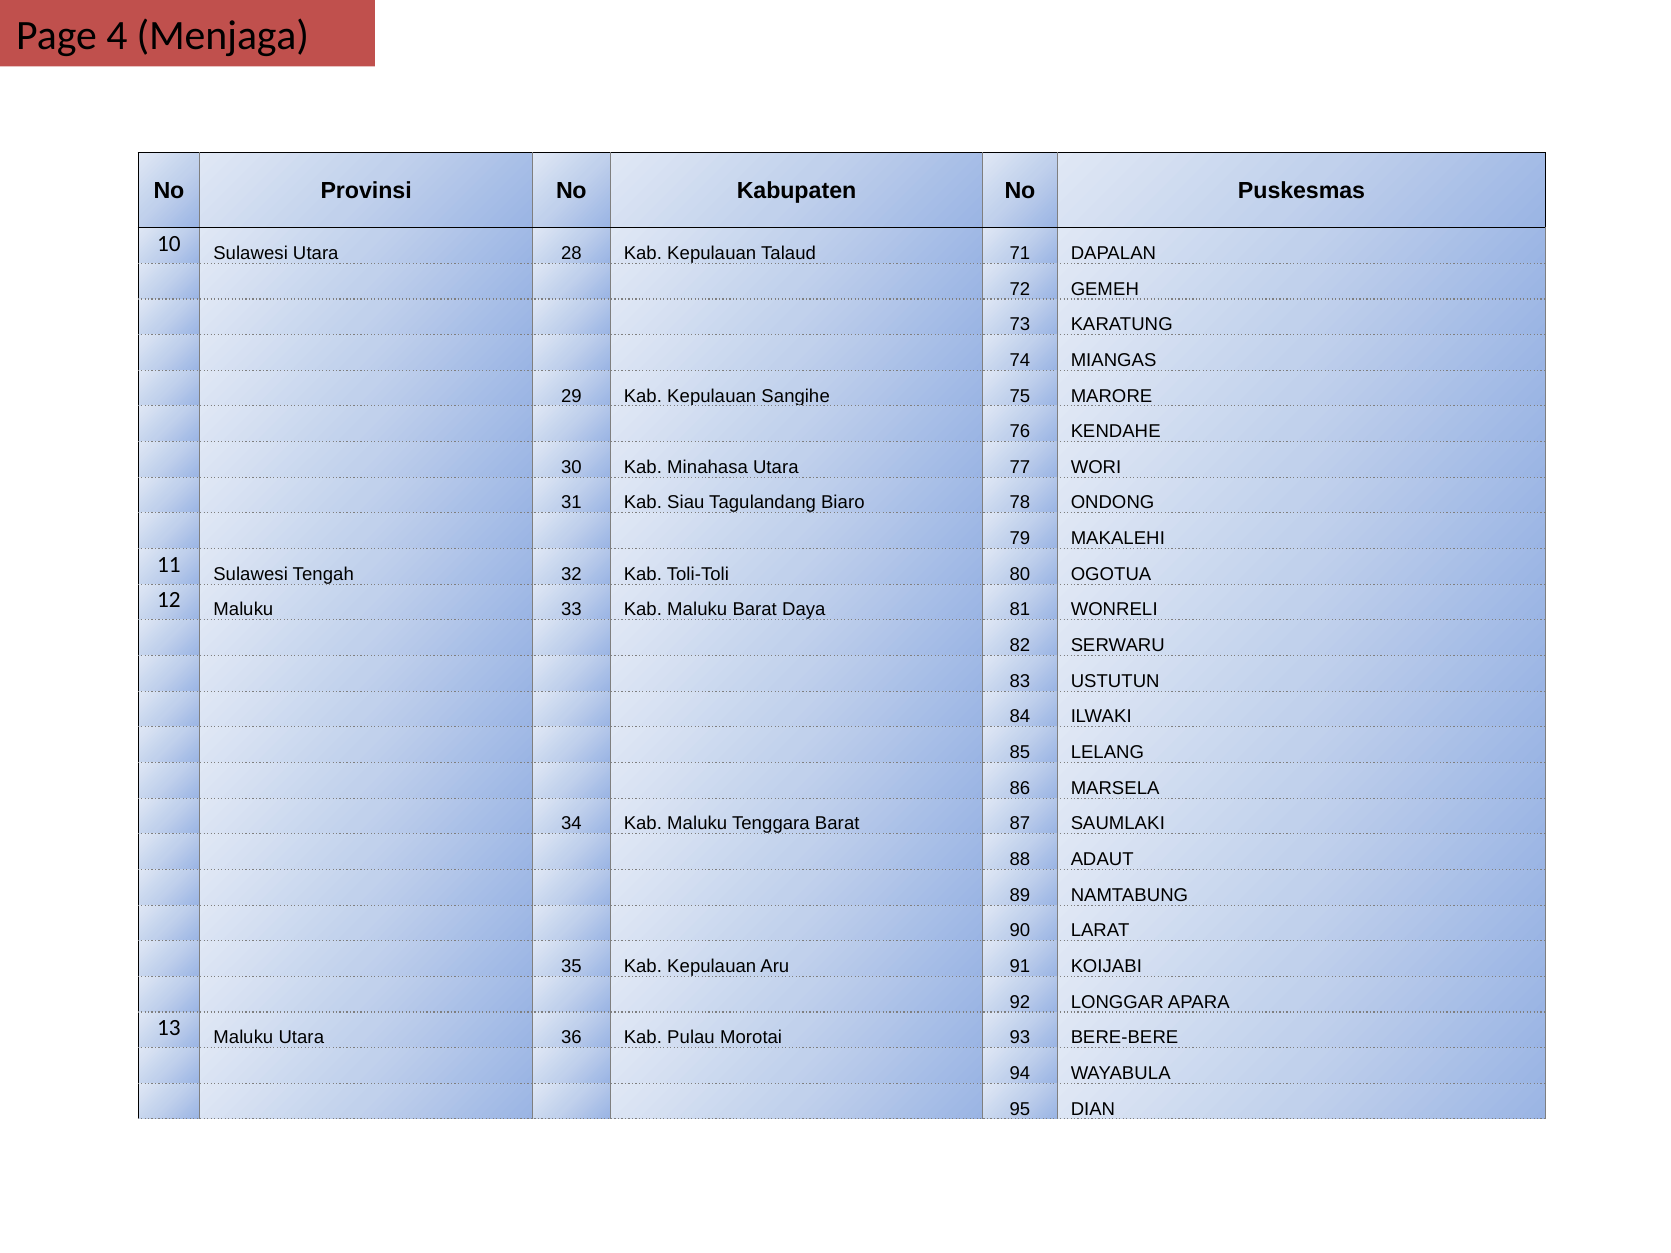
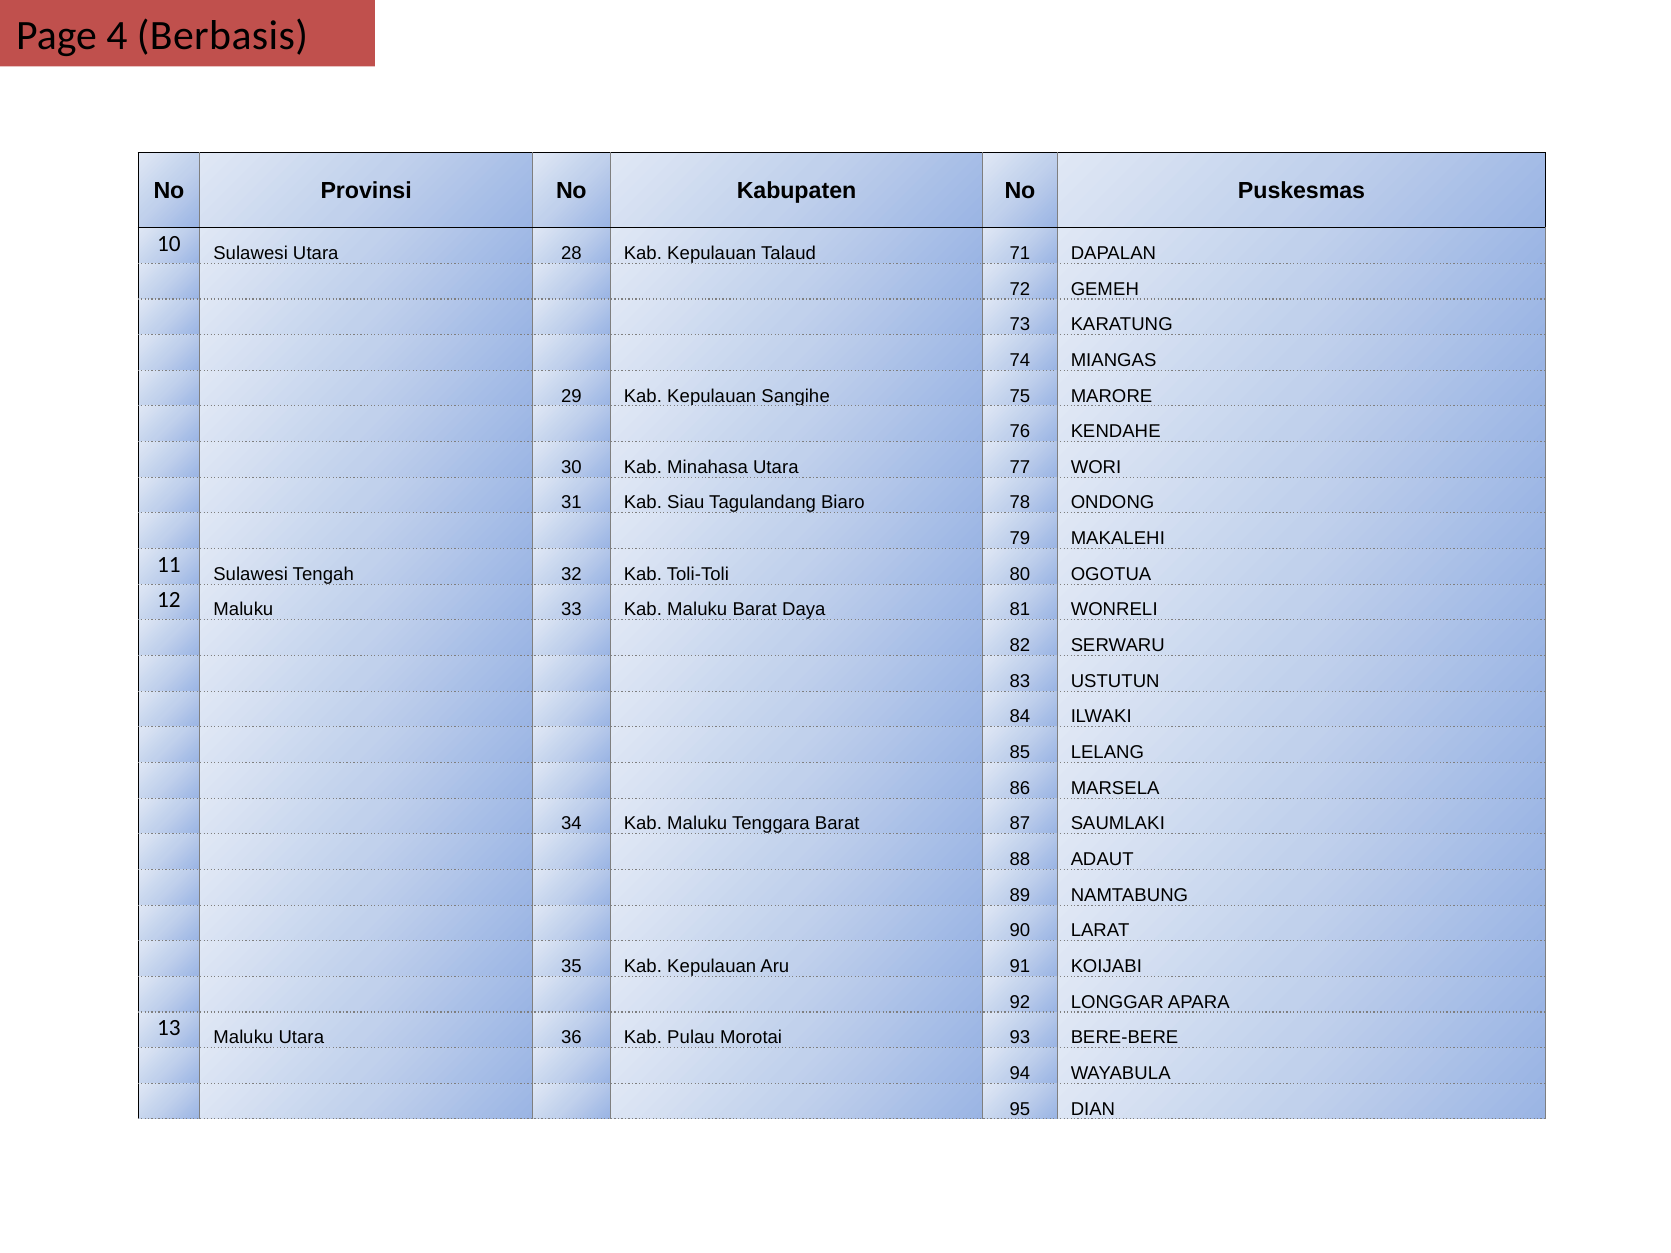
Menjaga: Menjaga -> Berbasis (223, 36)
